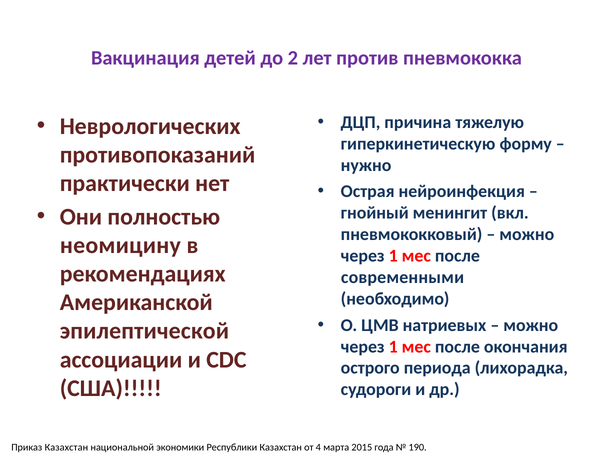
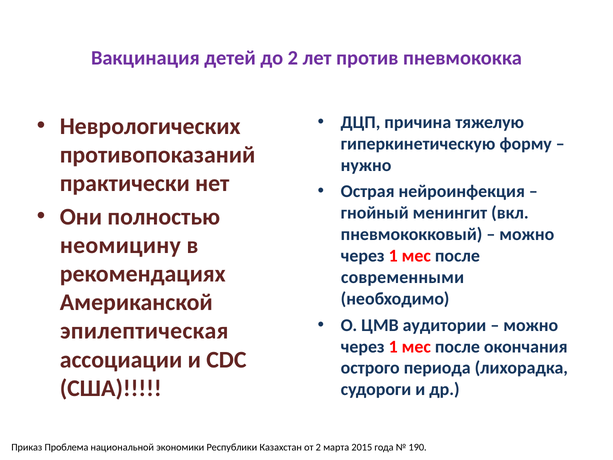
натриевых: натриевых -> аудитории (444, 325)
эпилептической: эпилептической -> эпилептическая (144, 331)
Приказ Казахстан: Казахстан -> Проблема (66, 447)
от 4: 4 -> 2 (318, 447)
